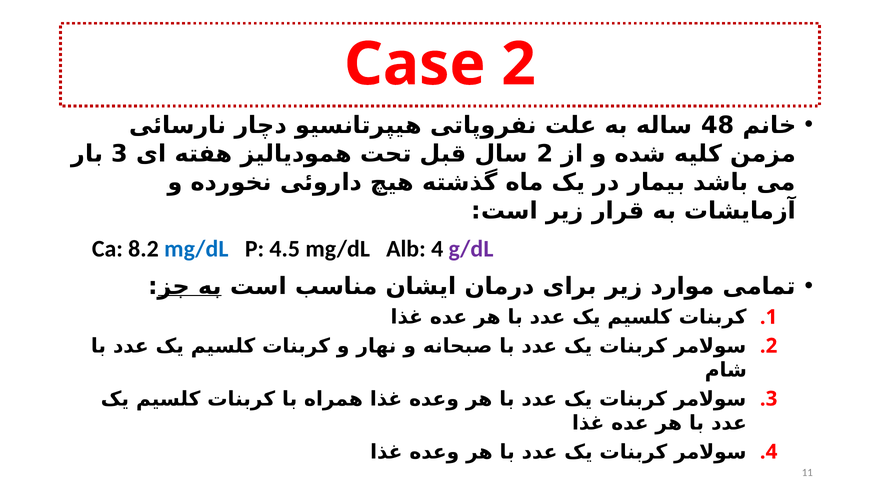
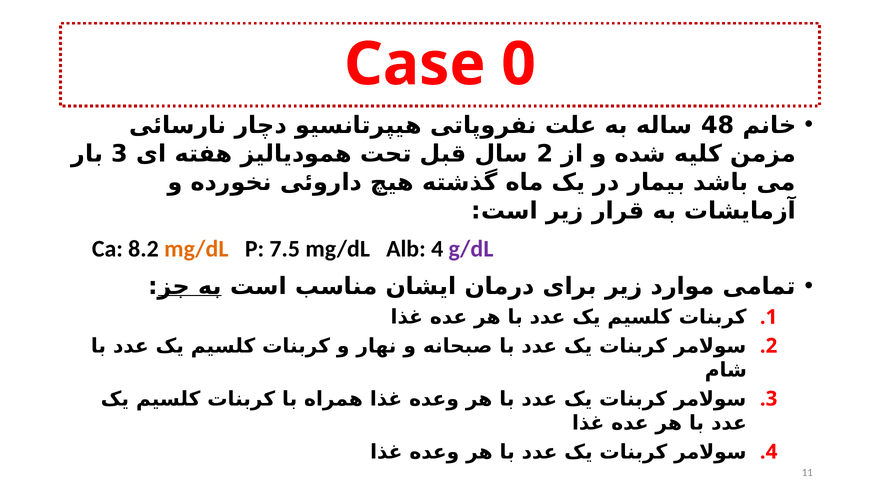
Case 2: 2 -> 0 (519, 64)
mg/dL colour: blue -> orange (196, 249)
4.5: 4.5 -> 7.5 (285, 249)
